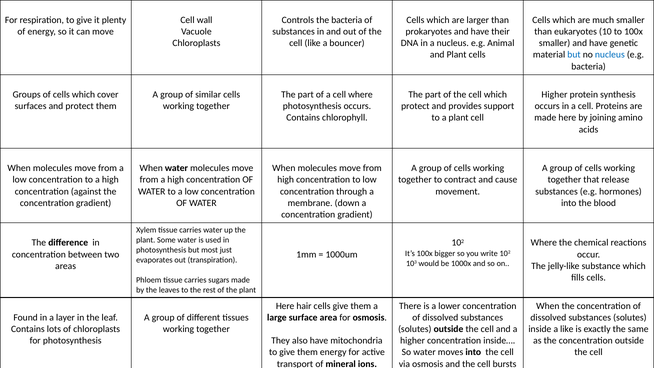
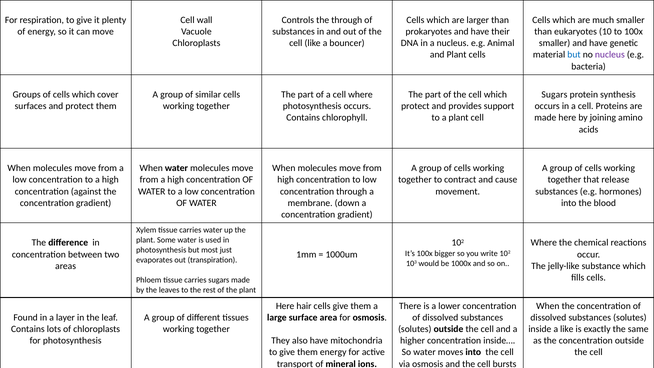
the bacteria: bacteria -> through (347, 20)
nucleus colour: blue -> purple (610, 55)
Higher: Higher -> Sugars (554, 95)
